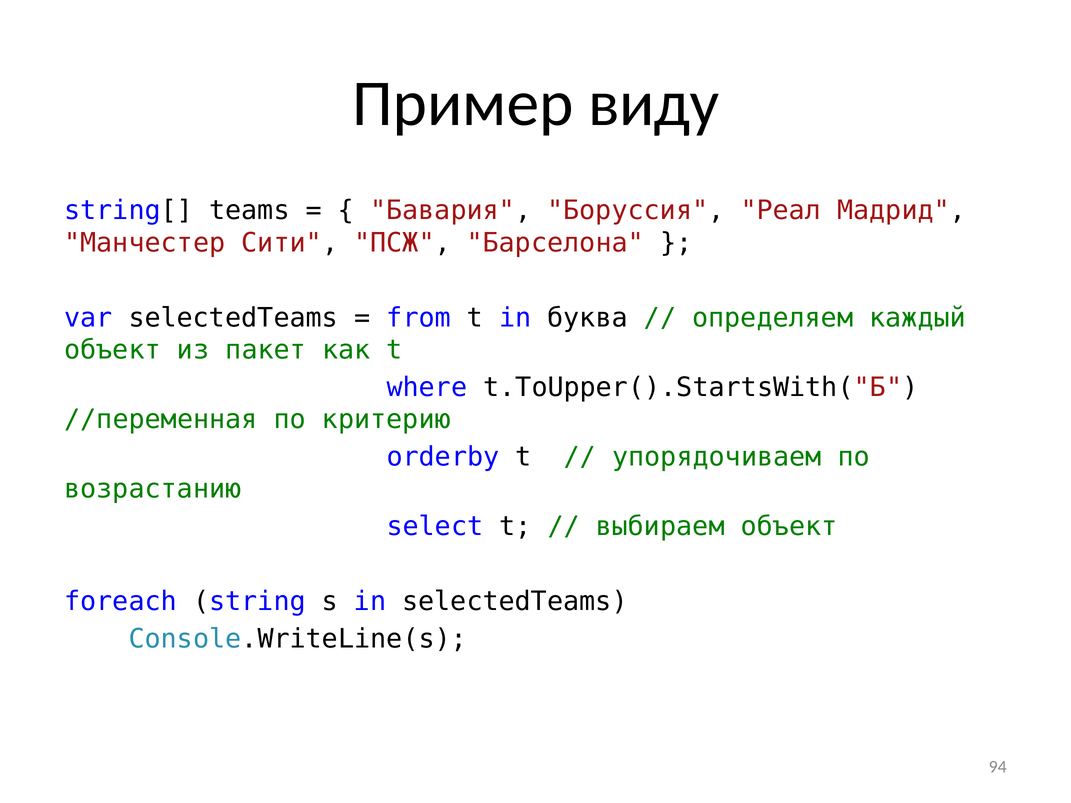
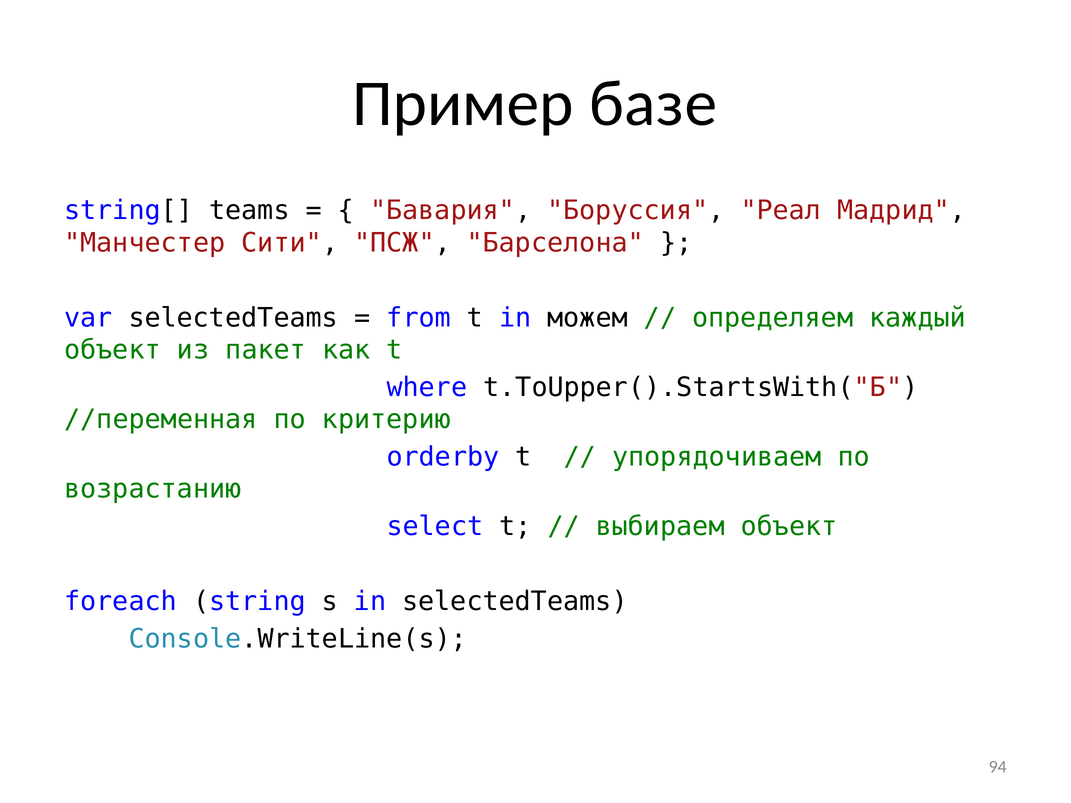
виду: виду -> базе (653, 104)
буква: буква -> можем (588, 318)
